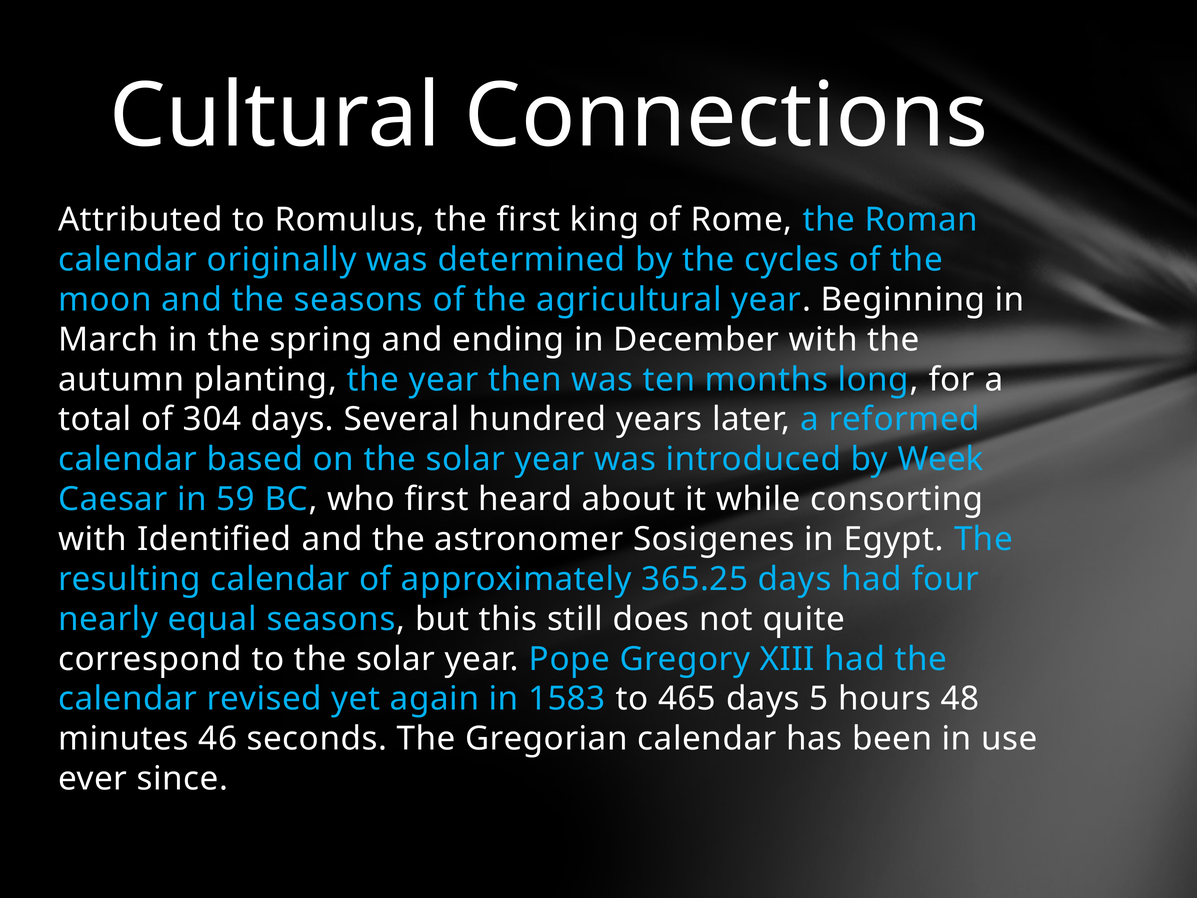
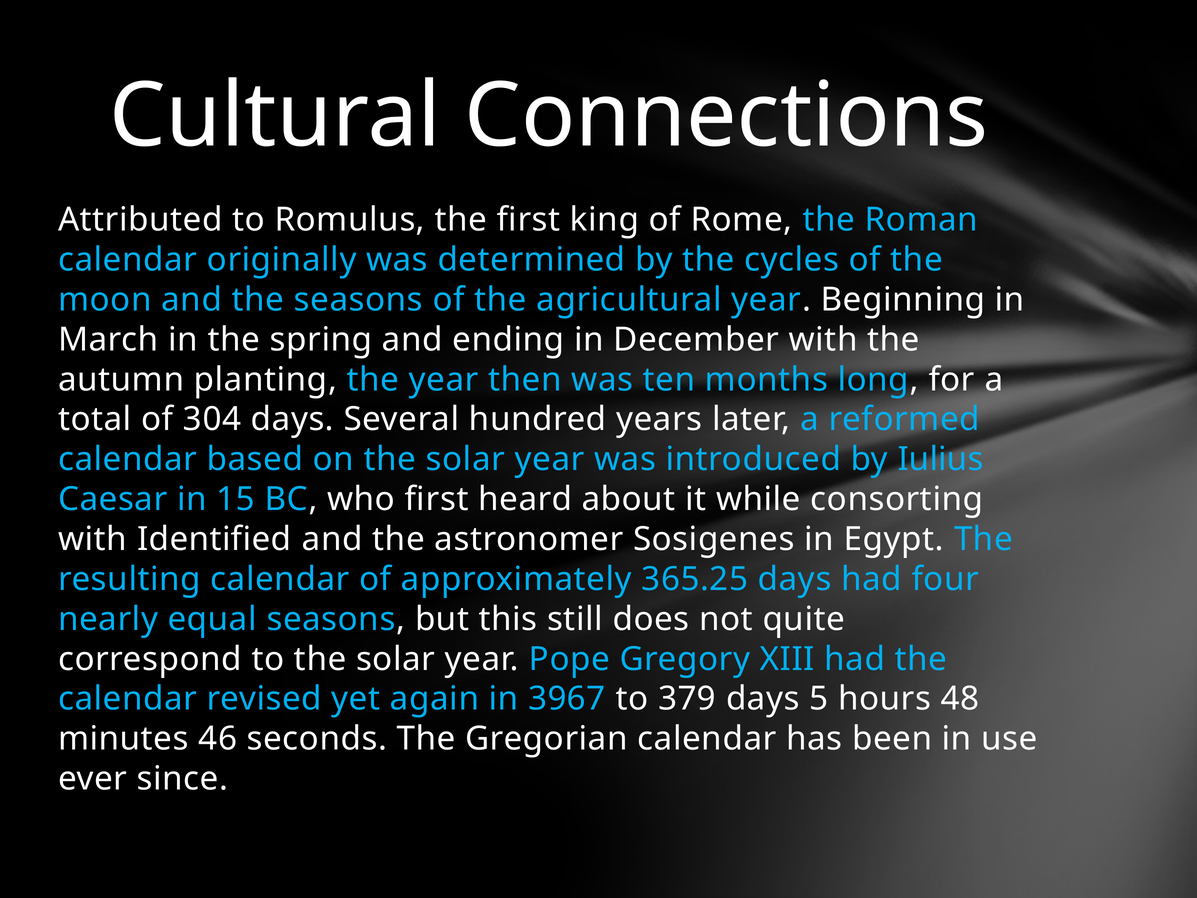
Week: Week -> Iulius (941, 459)
59: 59 -> 15 (236, 499)
1583: 1583 -> 3967 (567, 699)
465: 465 -> 379 (687, 699)
